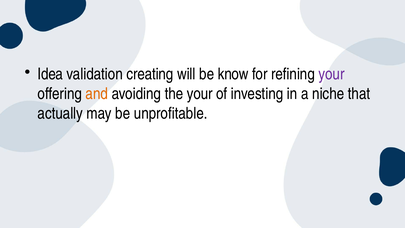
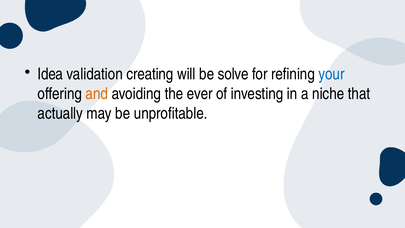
know: know -> solve (233, 74)
your colour: purple -> blue (332, 74)
the your: your -> ever (200, 94)
